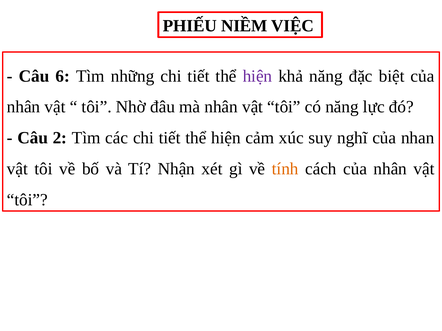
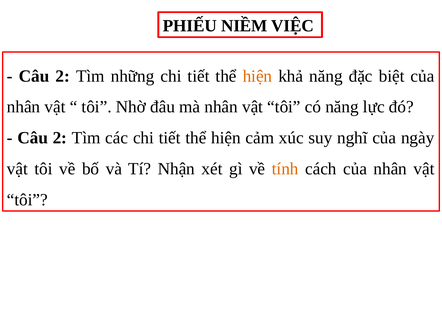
6: 6 -> 2 (63, 76)
hiện colour: purple -> orange (257, 76)
nhan: nhan -> ngày (418, 138)
